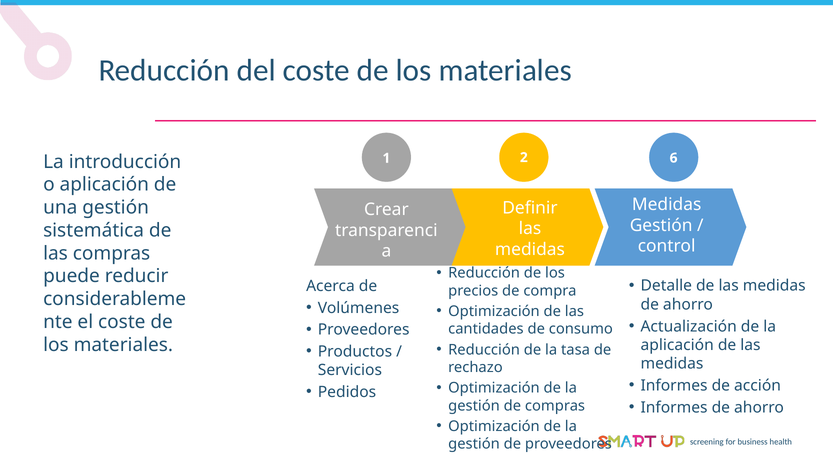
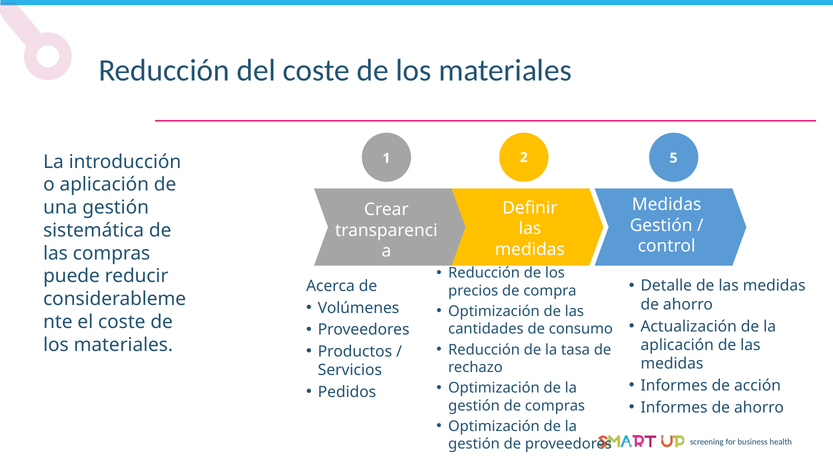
6: 6 -> 5 (674, 158)
